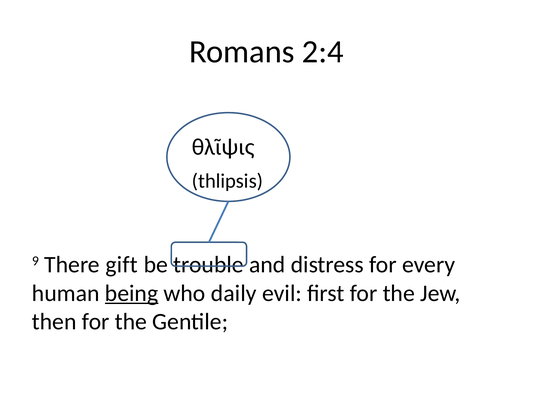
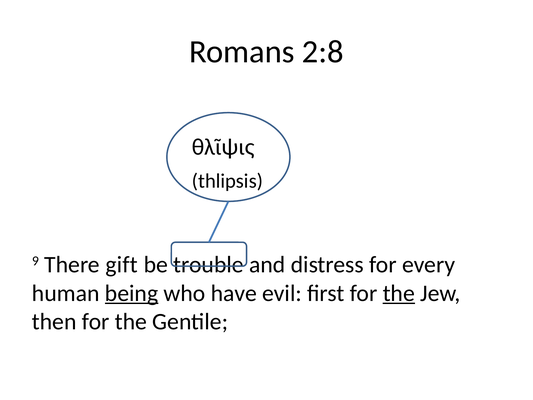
2:4: 2:4 -> 2:8 (323, 52)
daily: daily -> have (234, 293)
the underline: none -> present (399, 293)
